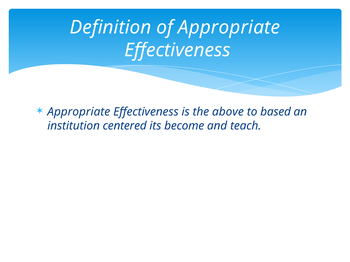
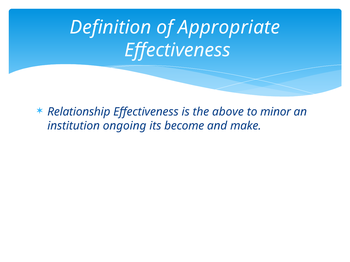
Appropriate: Appropriate -> Relationship (79, 112)
based: based -> minor (276, 112)
centered: centered -> ongoing (125, 126)
teach: teach -> make (246, 126)
